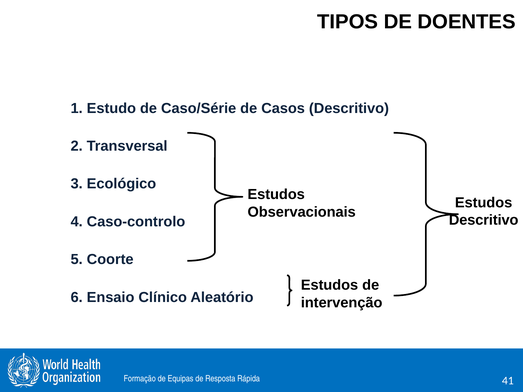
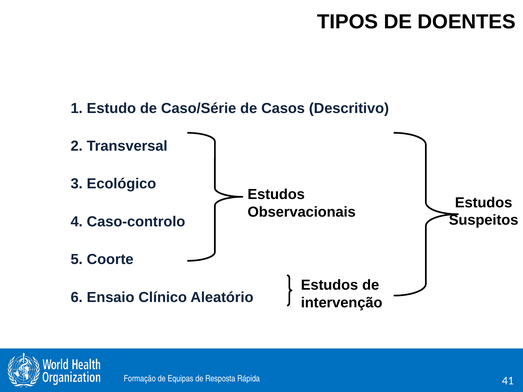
Descritivo: Descritivo -> Suspeitos (484, 220)
